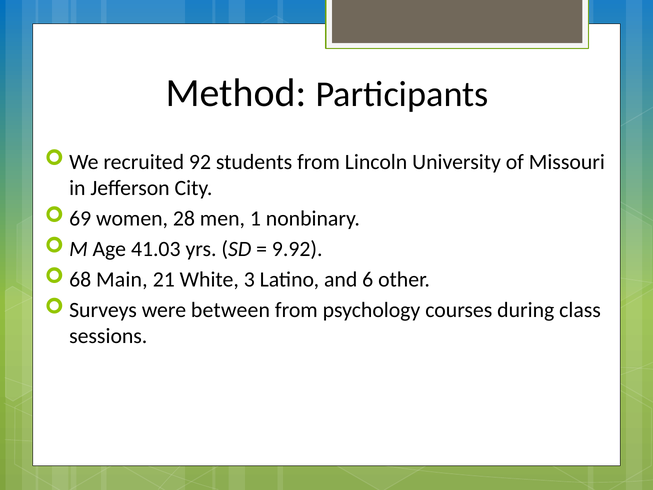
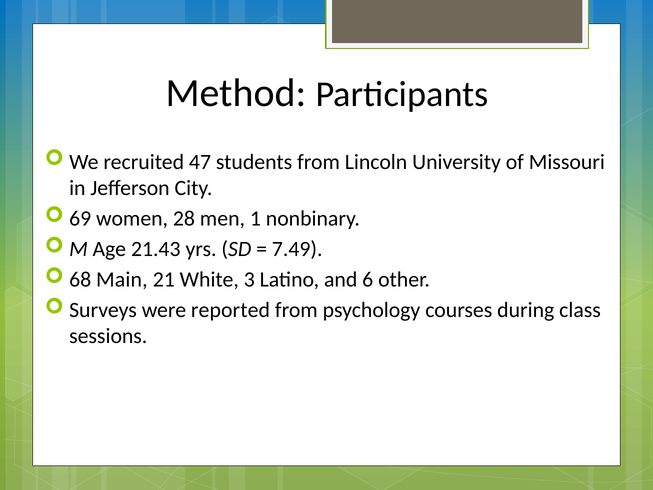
92: 92 -> 47 (200, 162)
41.03: 41.03 -> 21.43 (156, 249)
9.92: 9.92 -> 7.49 (297, 249)
between: between -> reported (230, 310)
